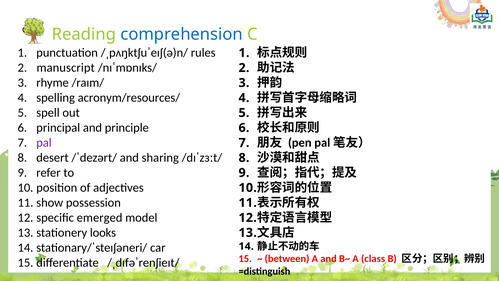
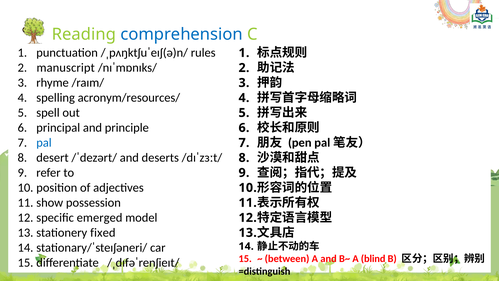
pal colour: purple -> blue (44, 143)
sharing: sharing -> deserts (160, 158)
looks: looks -> fixed (103, 232)
class: class -> blind (373, 259)
